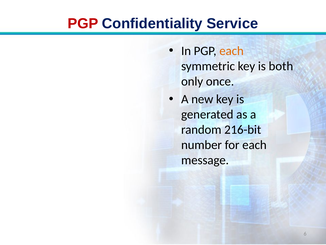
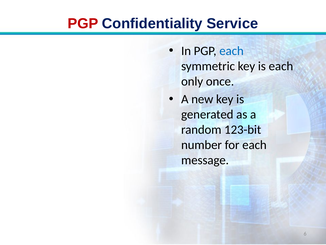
each colour: orange -> blue (232, 51)
is both: both -> each (281, 66)
216-bit: 216-bit -> 123-bit (243, 130)
